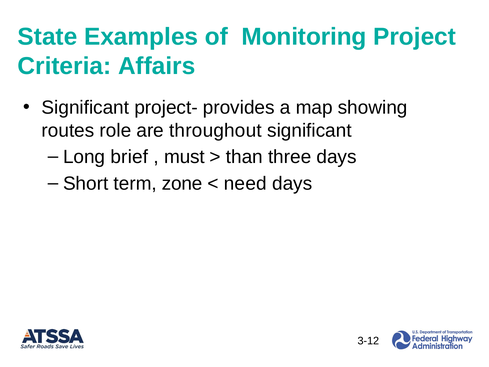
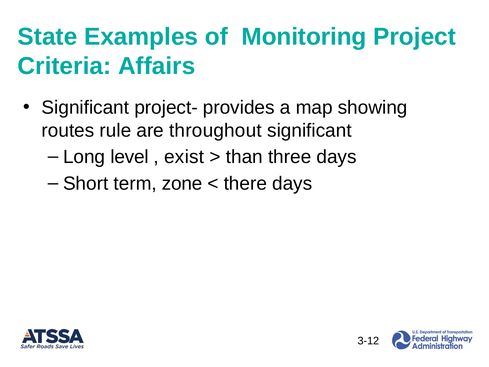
role: role -> rule (115, 130)
brief: brief -> level (130, 157)
must: must -> exist (184, 157)
need: need -> there (245, 183)
